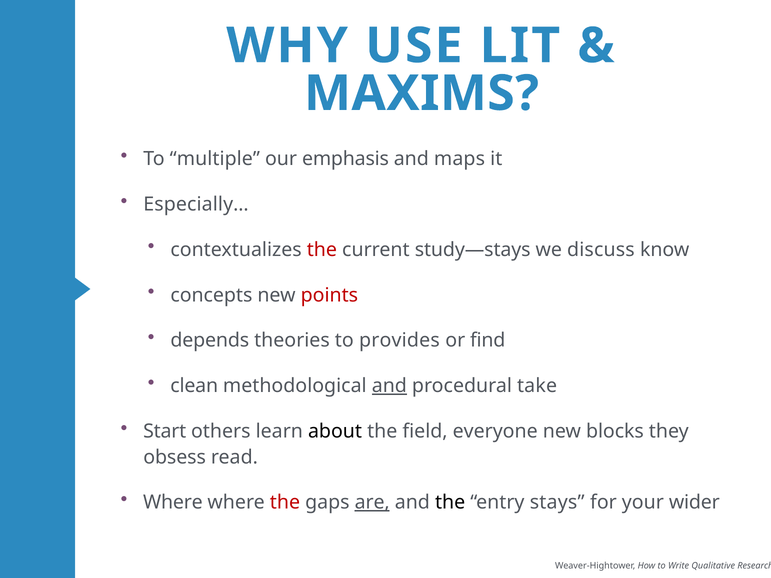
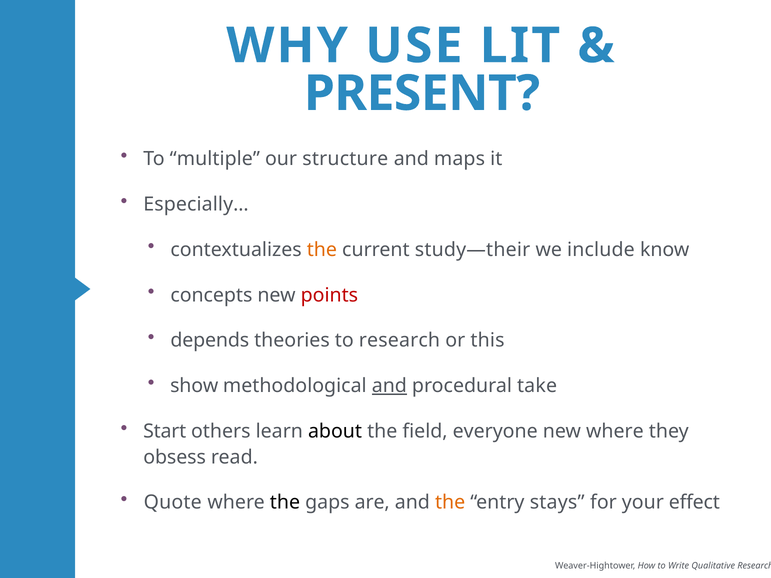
MAXIMS: MAXIMS -> PRESENT (422, 94)
emphasis: emphasis -> structure (345, 159)
the colour: red -> orange (322, 250)
study—stays: study—stays -> study—their (473, 250)
discuss: discuss -> include (601, 250)
to provides: provides -> research (399, 341)
find: find -> this (488, 341)
clean: clean -> show (194, 386)
new blocks: blocks -> where (615, 431)
Where: Where -> Quote (173, 503)
the colour: red -> black (285, 503)
are underline: present -> none (372, 503)
the colour: black -> orange (450, 503)
wider: wider -> effect (694, 503)
